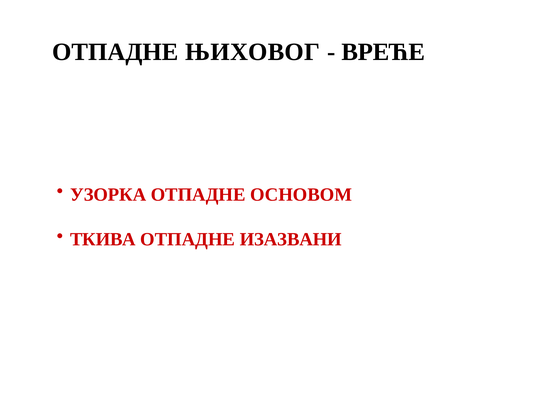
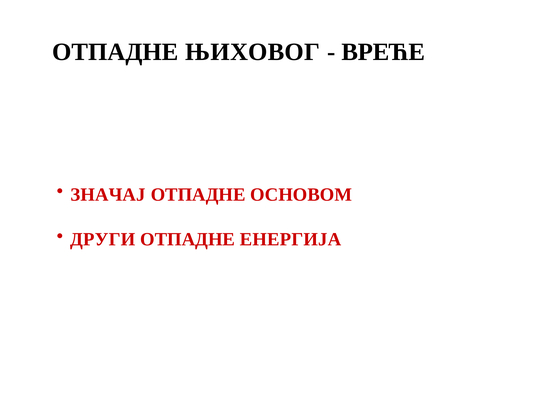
УЗОРКА: УЗОРКА -> ЗНАЧАЈ (108, 195)
ТКИВА: ТКИВА -> ДРУГИ (103, 239)
ИЗАЗВАНИ: ИЗАЗВАНИ -> ЕНЕРГИЈА (291, 239)
